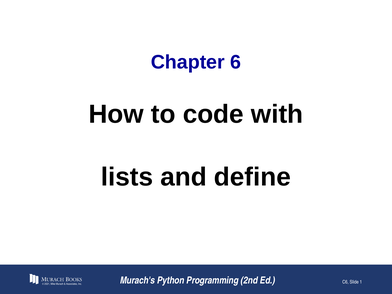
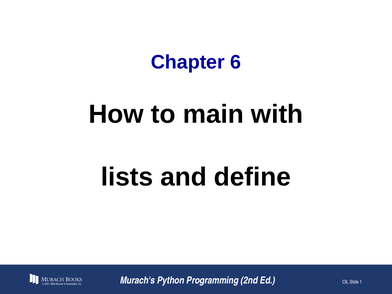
code: code -> main (213, 114)
